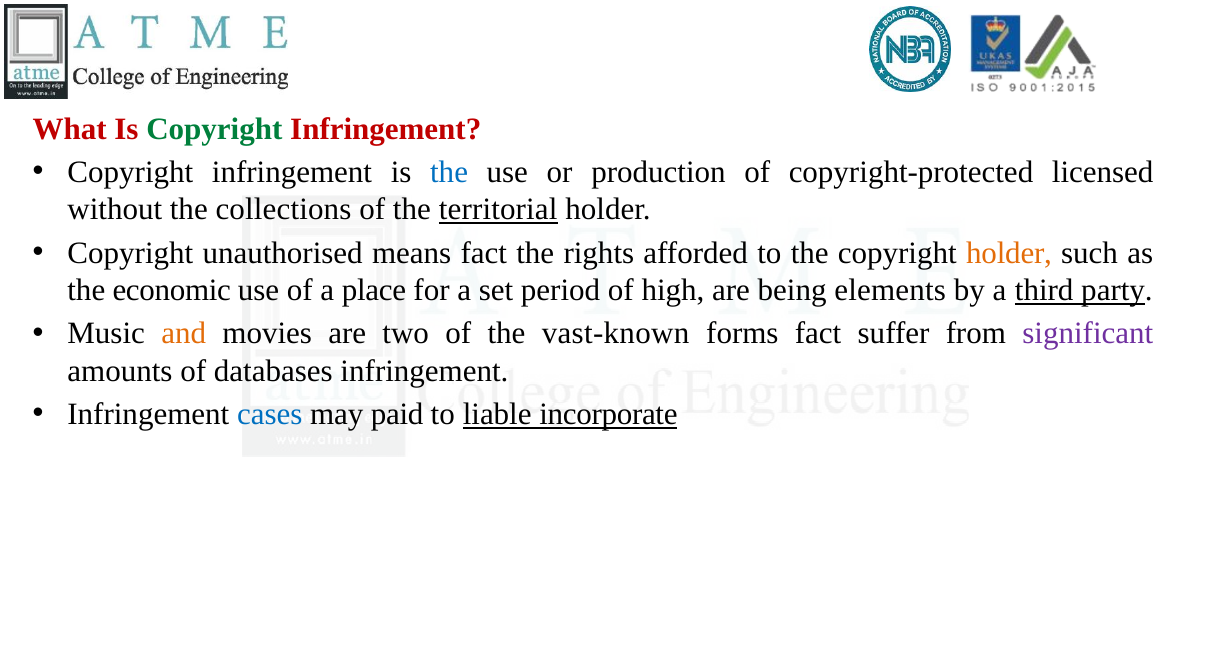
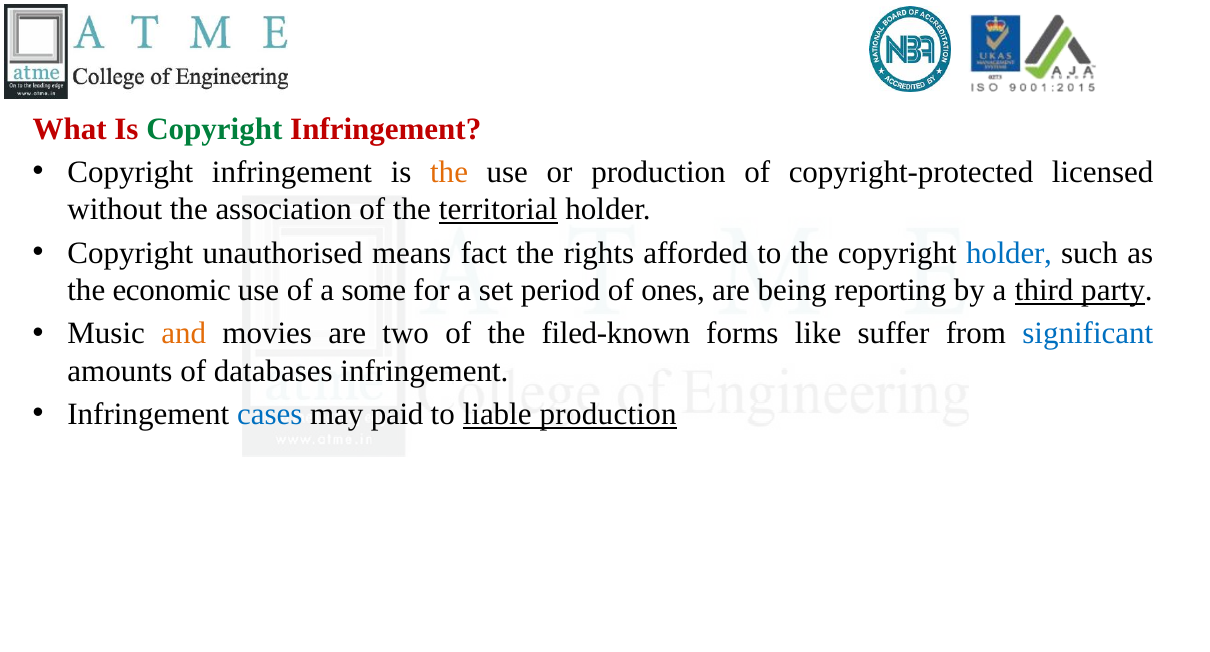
the colour: blue -> orange (449, 172)
collections: collections -> association (284, 209)
holder colour: orange -> blue (1009, 253)
place: place -> some (374, 290)
high: high -> ones (673, 290)
elements: elements -> reporting (890, 290)
vast-known: vast-known -> filed-known (616, 333)
forms fact: fact -> like (818, 333)
significant colour: purple -> blue (1088, 333)
liable incorporate: incorporate -> production (608, 414)
